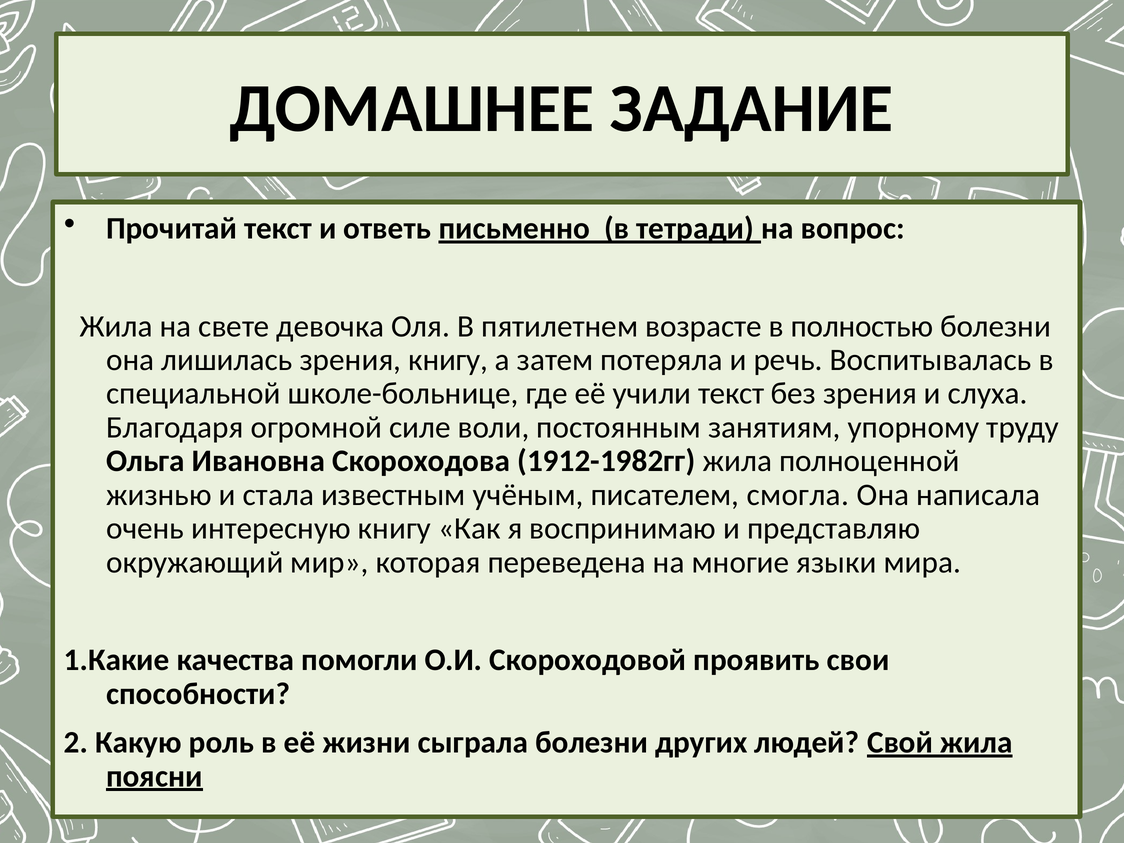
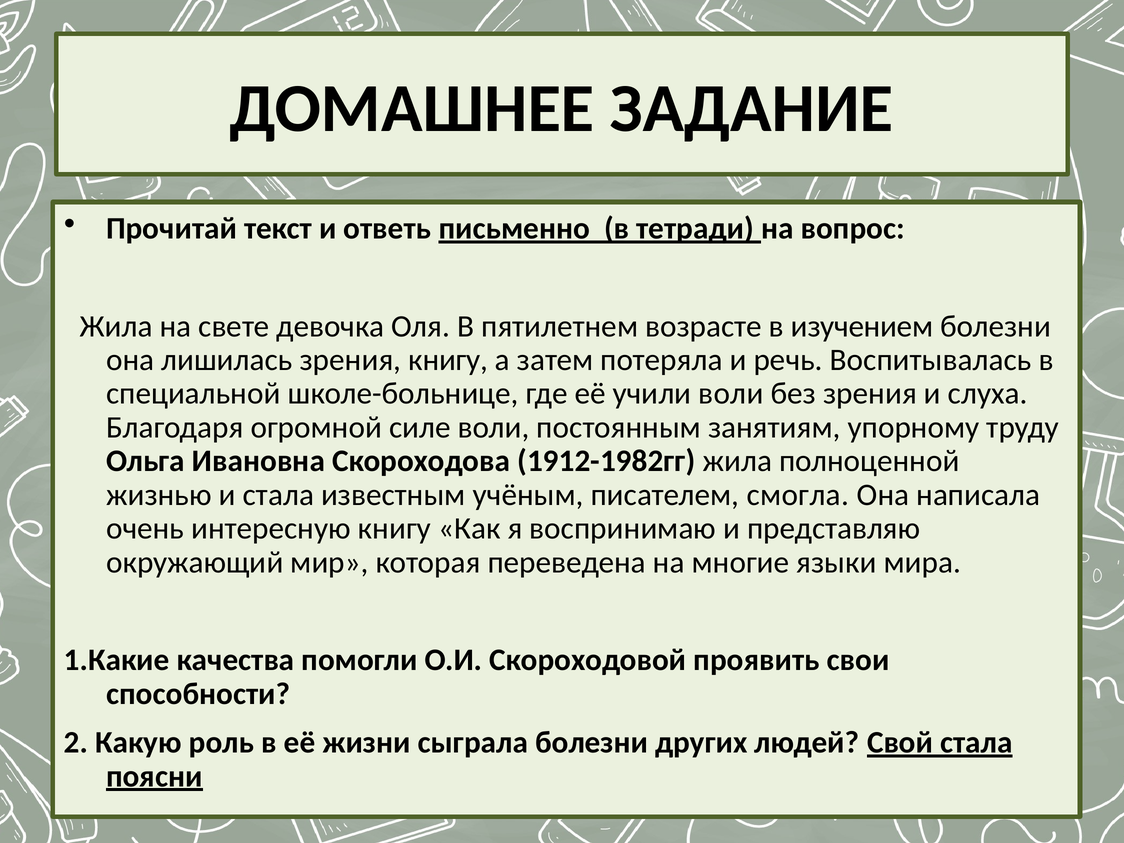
полностью: полностью -> изучением (862, 326)
учили текст: текст -> воли (731, 394)
Свой жила: жила -> стала (976, 743)
